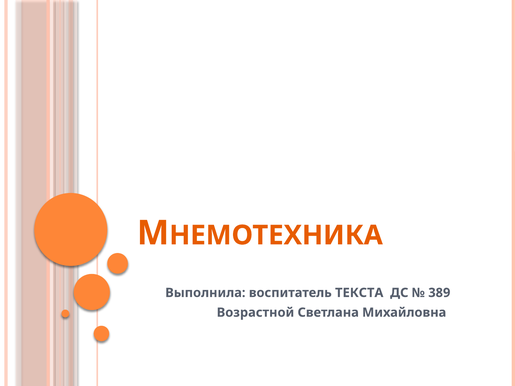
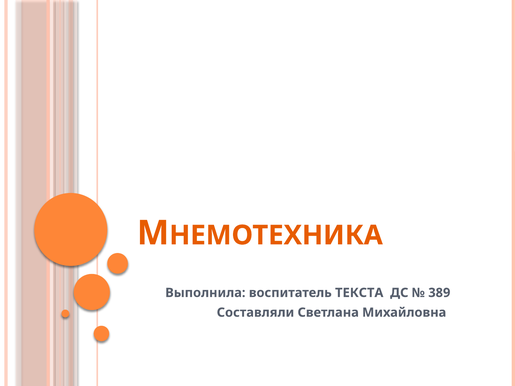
Возрастной: Возрастной -> Составляли (255, 313)
